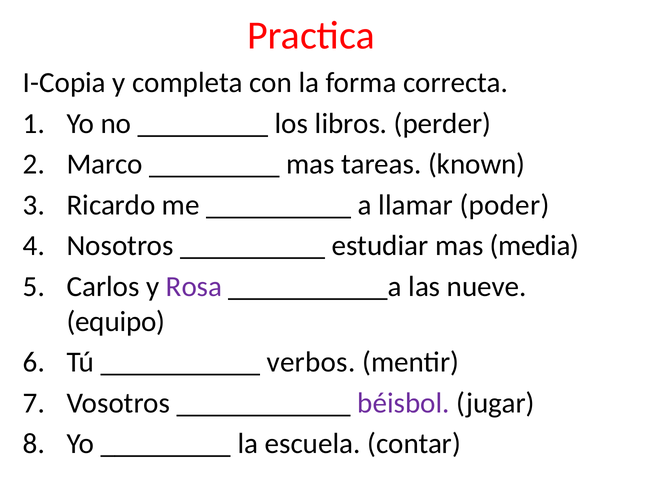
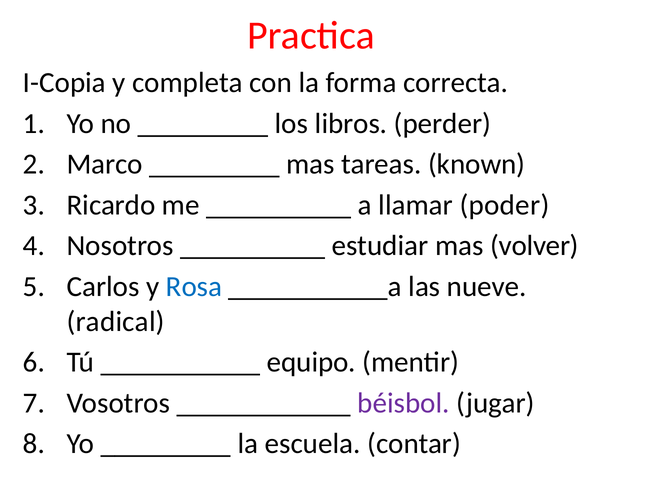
media: media -> volver (534, 246)
Rosa colour: purple -> blue (194, 287)
equipo: equipo -> radical (116, 322)
verbos: verbos -> equipo (311, 362)
